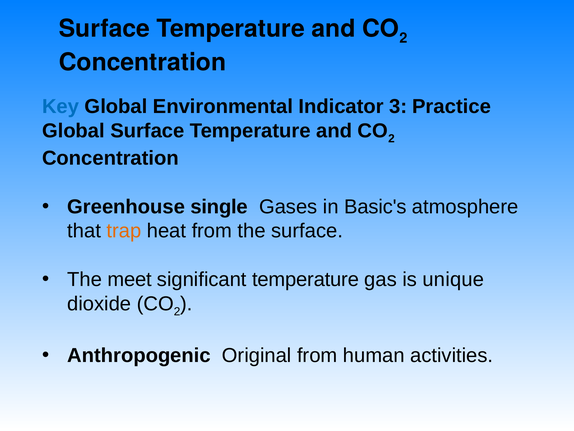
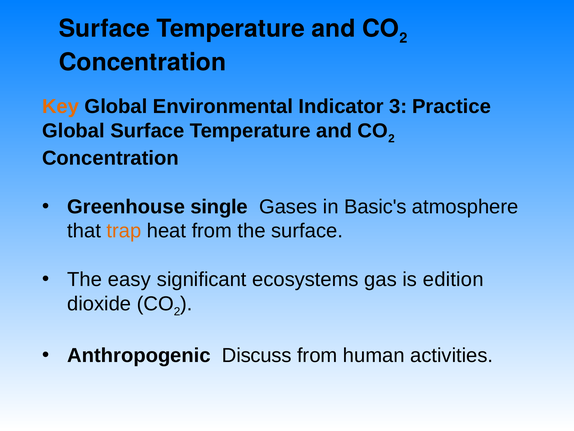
Key colour: blue -> orange (61, 106)
meet: meet -> easy (129, 279)
significant temperature: temperature -> ecosystems (305, 279)
unique: unique -> edition (453, 279)
Original: Original -> Discuss (257, 355)
